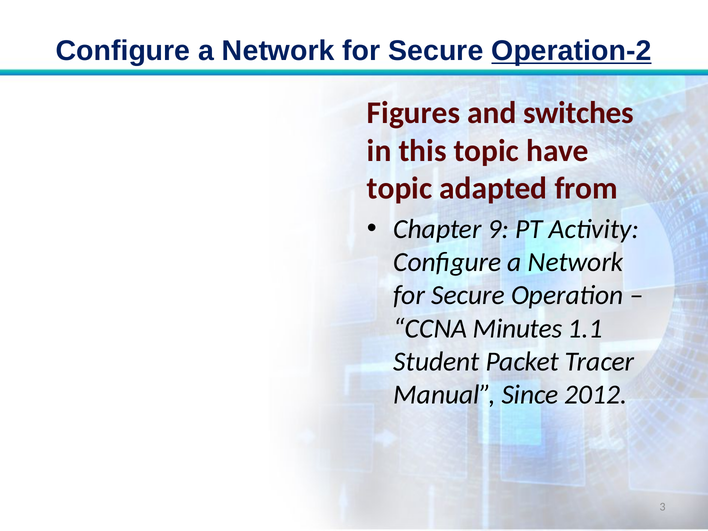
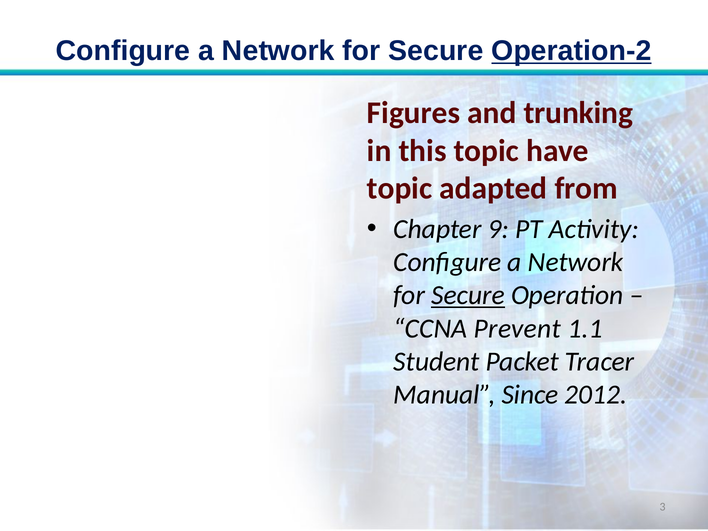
switches: switches -> trunking (578, 113)
Secure underline: none -> present (468, 295)
Minutes: Minutes -> Prevent (517, 328)
